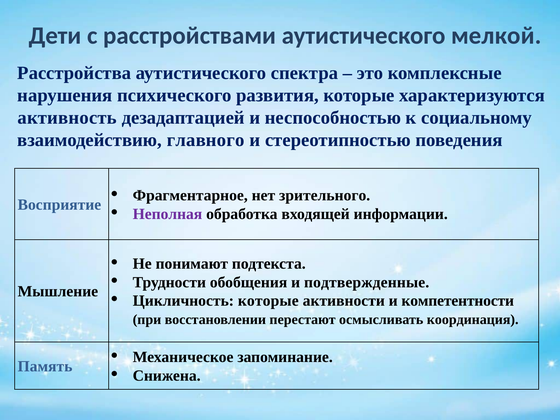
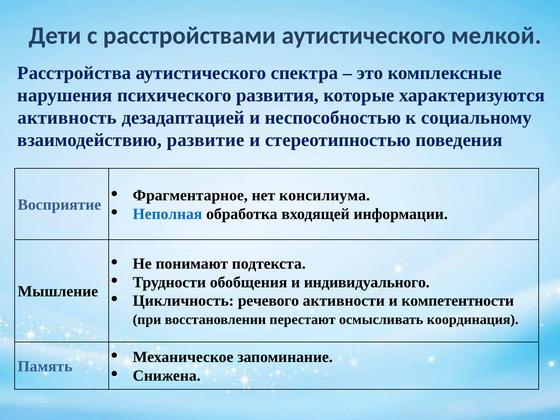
главного: главного -> развитие (206, 140)
зрительного: зрительного -> консилиума (325, 195)
Неполная colour: purple -> blue (167, 214)
подтвержденные: подтвержденные -> индивидуального (367, 282)
Цикличность которые: которые -> речевого (268, 301)
